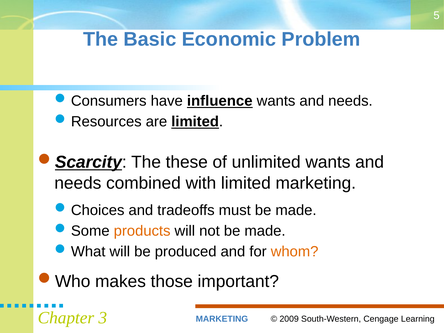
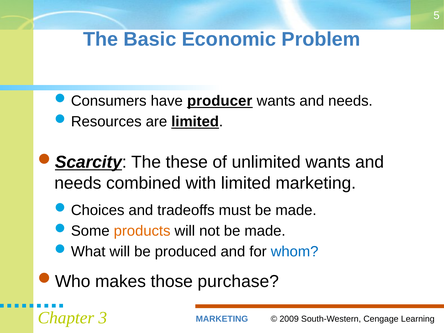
influence: influence -> producer (220, 101)
whom colour: orange -> blue (295, 252)
important: important -> purchase (238, 281)
